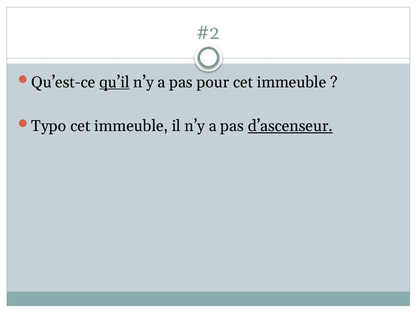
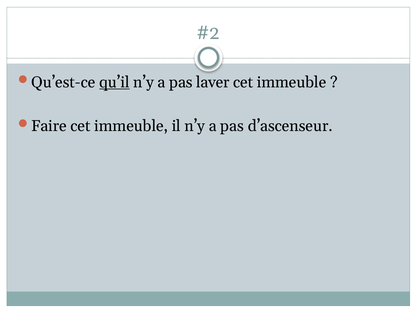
pour: pour -> laver (213, 82)
Typo: Typo -> Faire (49, 126)
d’ascenseur underline: present -> none (290, 126)
